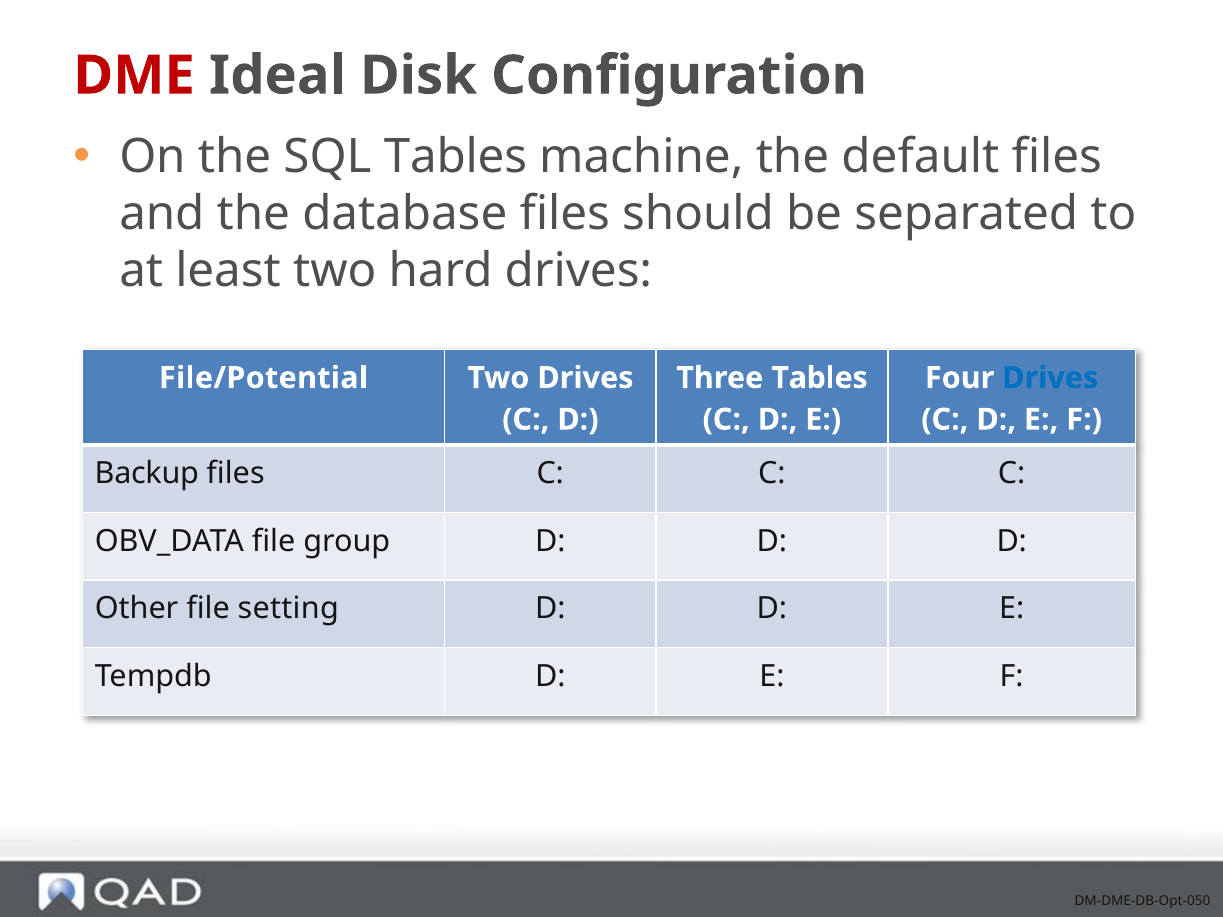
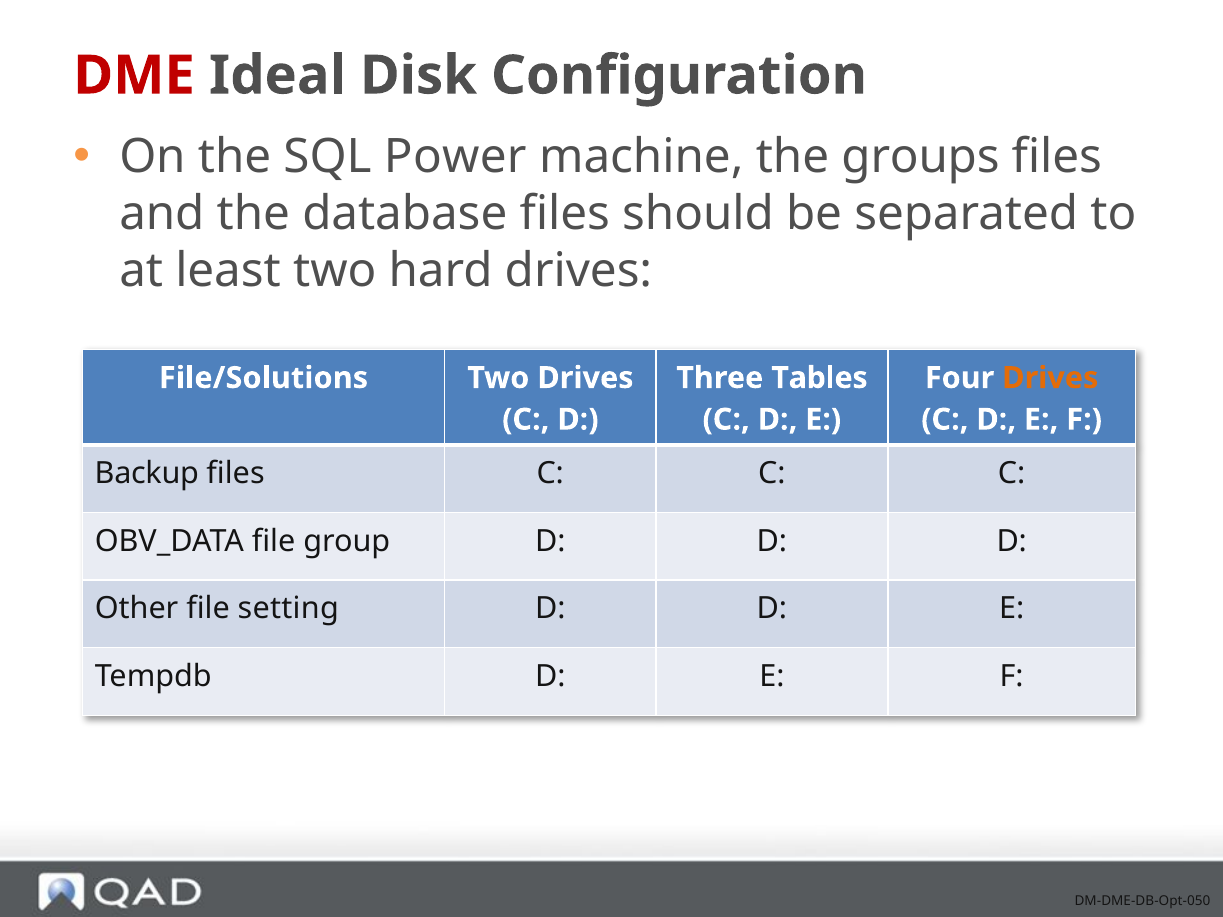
SQL Tables: Tables -> Power (455, 157)
default: default -> groups (921, 157)
File/Potential: File/Potential -> File/Solutions (264, 378)
Drives colour: blue -> orange (1050, 378)
